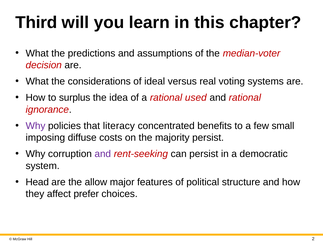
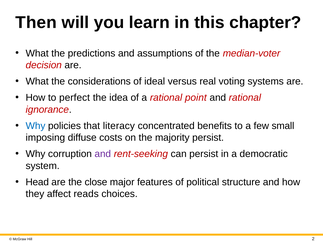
Third: Third -> Then (36, 23)
surplus: surplus -> perfect (75, 98)
used: used -> point (196, 98)
Why colour: purple -> blue (36, 126)
allow: allow -> close (96, 182)
prefer: prefer -> reads (86, 194)
